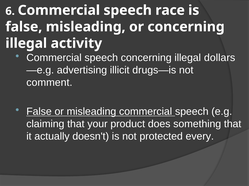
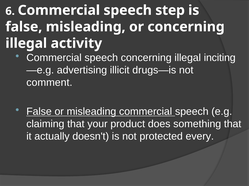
race: race -> step (170, 10)
dollars: dollars -> inciting (220, 58)
